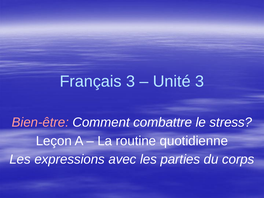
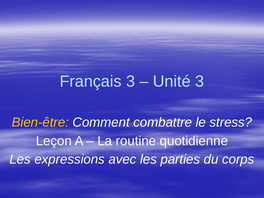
Bien-être colour: pink -> yellow (40, 122)
